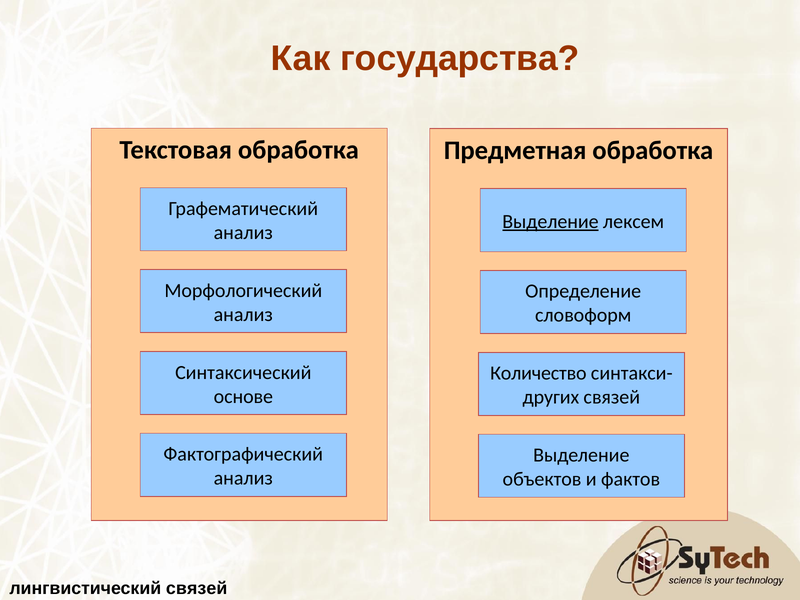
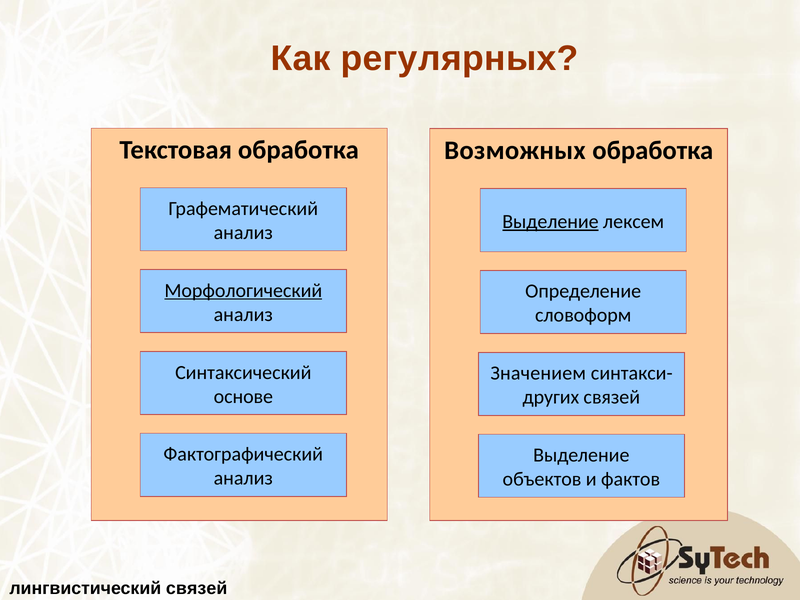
государства: государства -> регулярных (460, 59)
Предметная: Предметная -> Возможных (515, 150)
Морфологический underline: none -> present (243, 290)
Количество: Количество -> Значением (538, 373)
